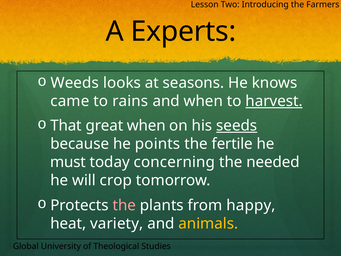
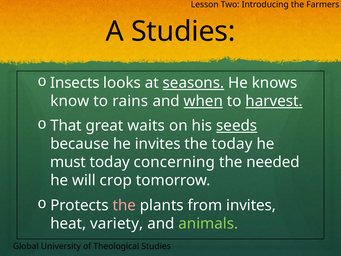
A Experts: Experts -> Studies (183, 31)
Weeds: Weeds -> Insects (75, 83)
seasons underline: none -> present (193, 83)
came: came -> know (70, 101)
when underline: none -> present (203, 101)
great when: when -> waits (146, 126)
he points: points -> invites (158, 144)
the fertile: fertile -> today (232, 144)
from happy: happy -> invites (251, 205)
animals colour: yellow -> light green (208, 223)
